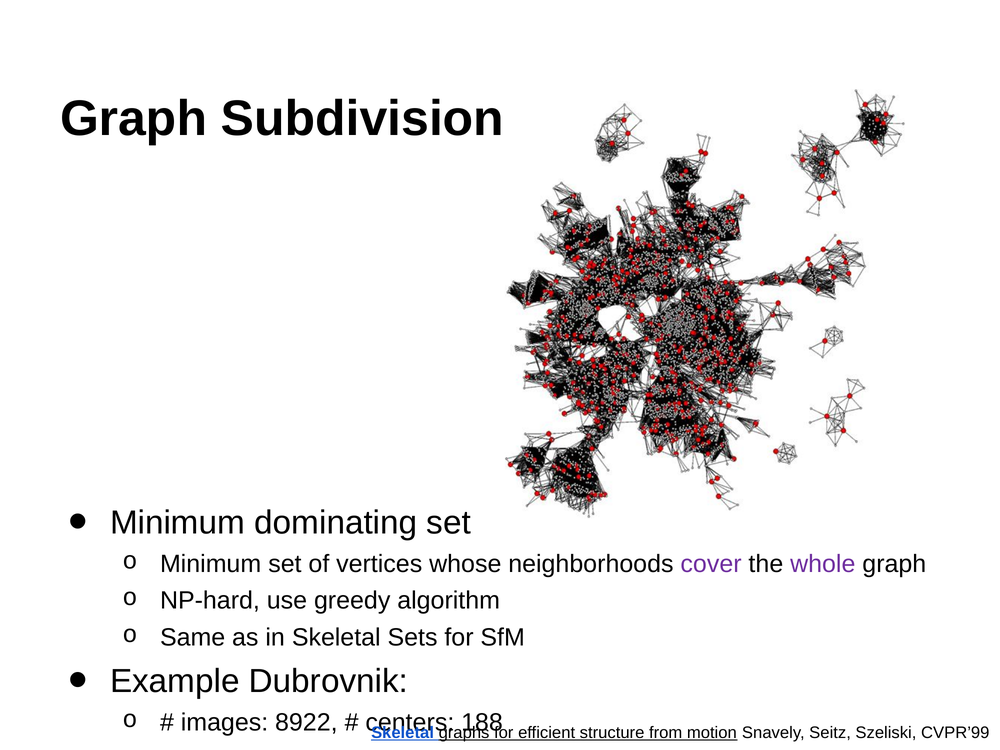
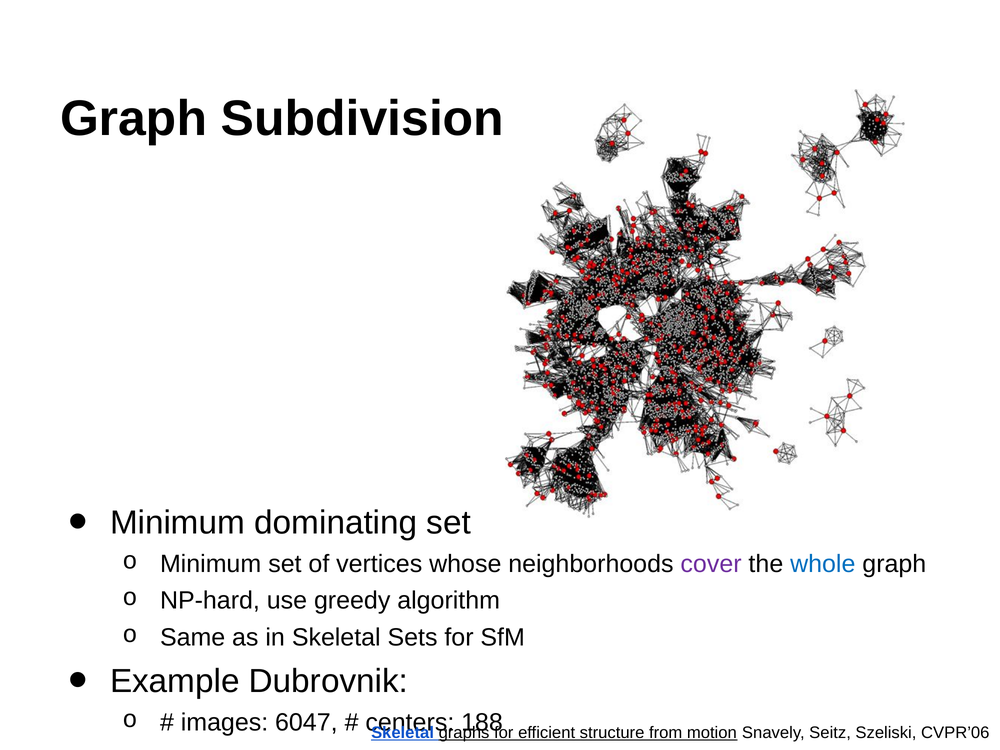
whole colour: purple -> blue (823, 564)
8922: 8922 -> 6047 (306, 722)
CVPR’99: CVPR’99 -> CVPR’06 (955, 733)
